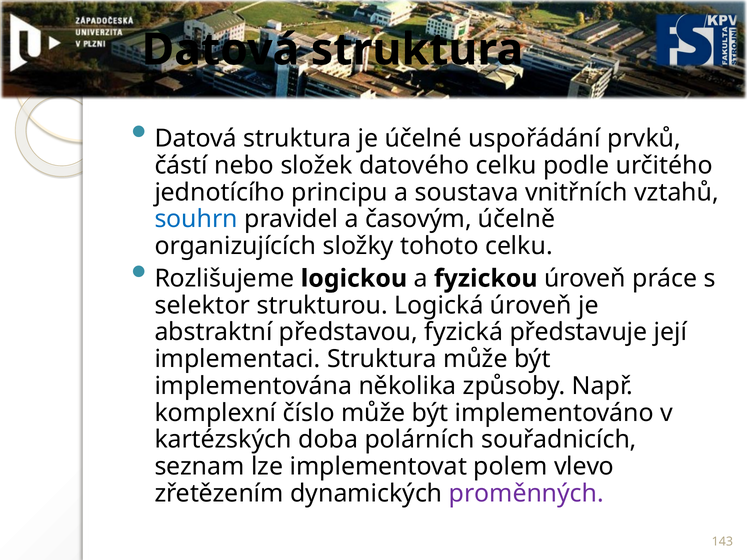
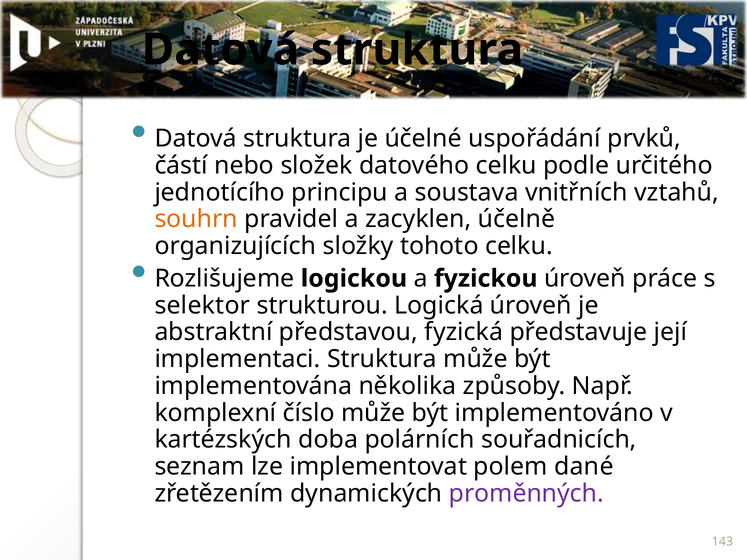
souhrn colour: blue -> orange (196, 219)
časovým: časovým -> zacyklen (418, 219)
vlevo: vlevo -> dané (584, 467)
